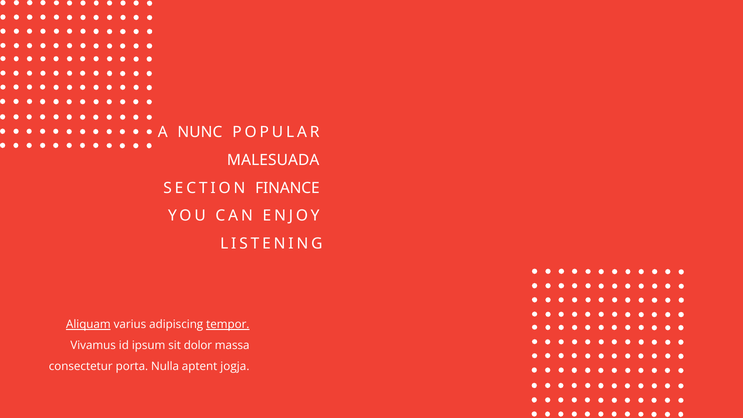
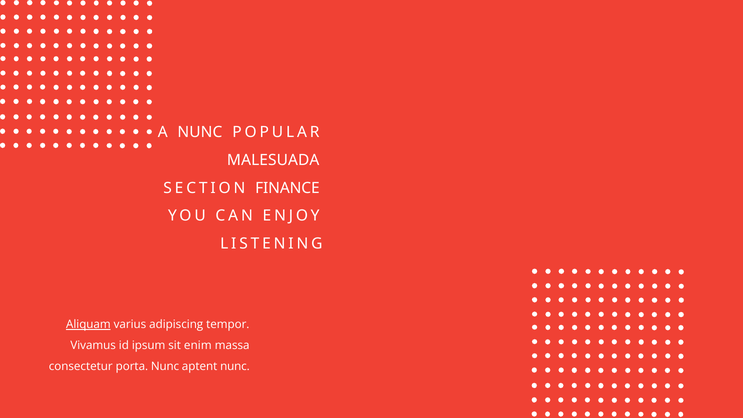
tempor underline: present -> none (228, 324)
dolor: dolor -> enim (198, 345)
porta Nulla: Nulla -> Nunc (165, 366)
aptent jogja: jogja -> nunc (235, 366)
